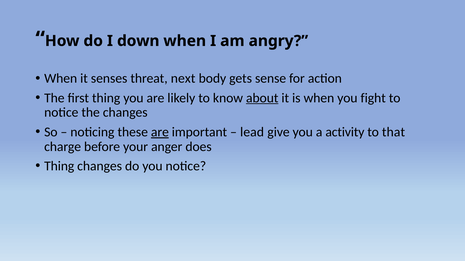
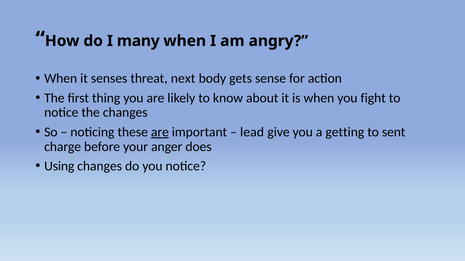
down: down -> many (138, 41)
about underline: present -> none (262, 98)
activity: activity -> getting (345, 132)
that: that -> sent (394, 132)
Thing: Thing -> Using (59, 166)
